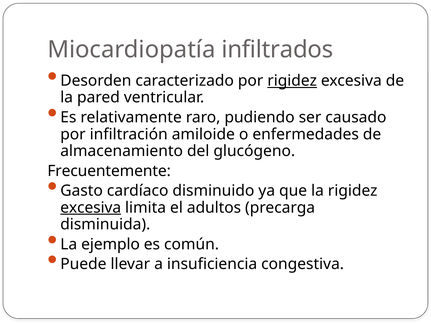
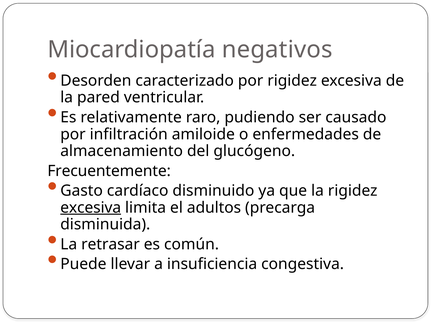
infiltrados: infiltrados -> negativos (277, 50)
rigidez underline: present -> none (292, 81)
ejemplo: ejemplo -> retrasar (110, 244)
